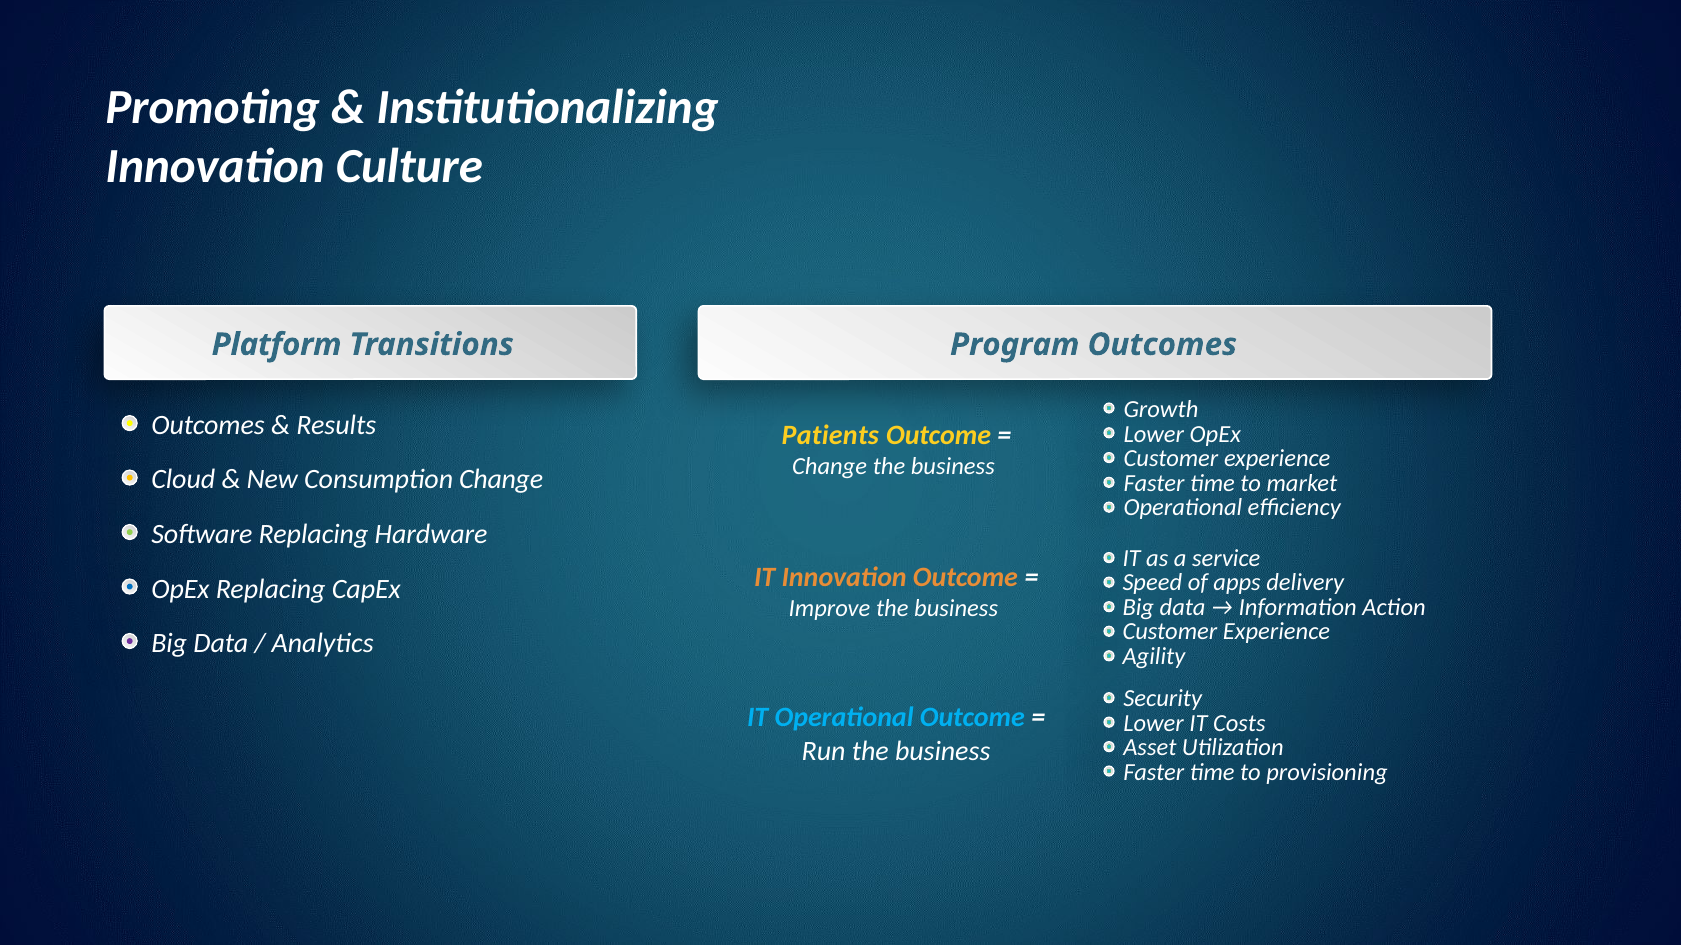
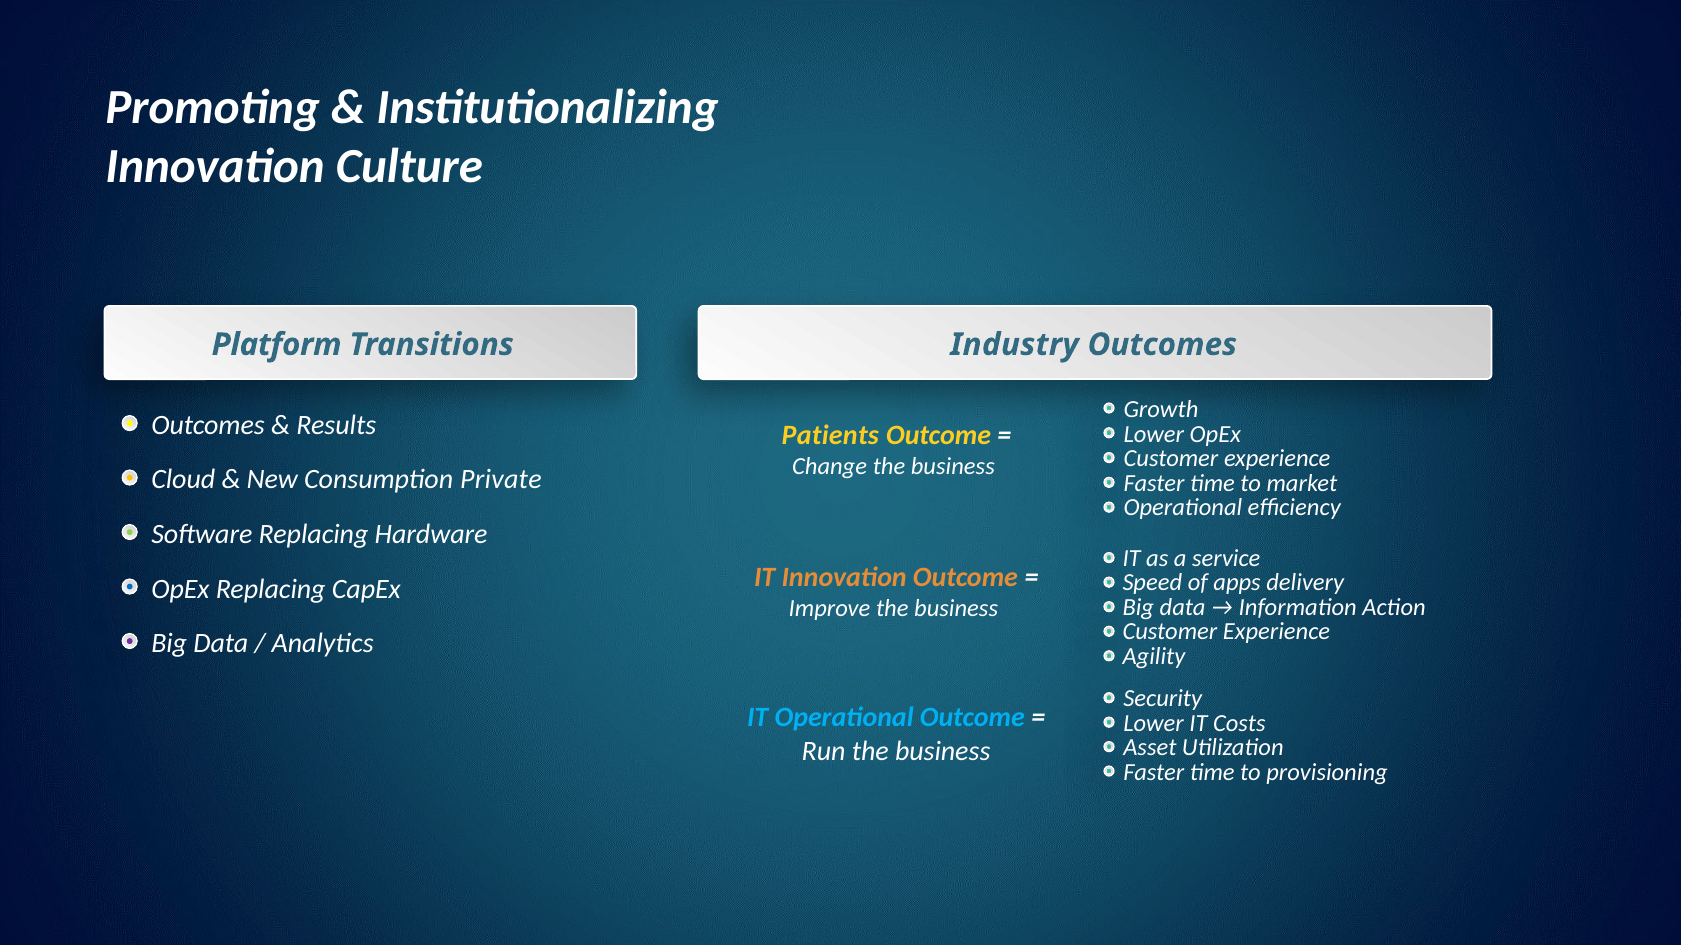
Program: Program -> Industry (1014, 345)
Consumption Change: Change -> Private (501, 480)
